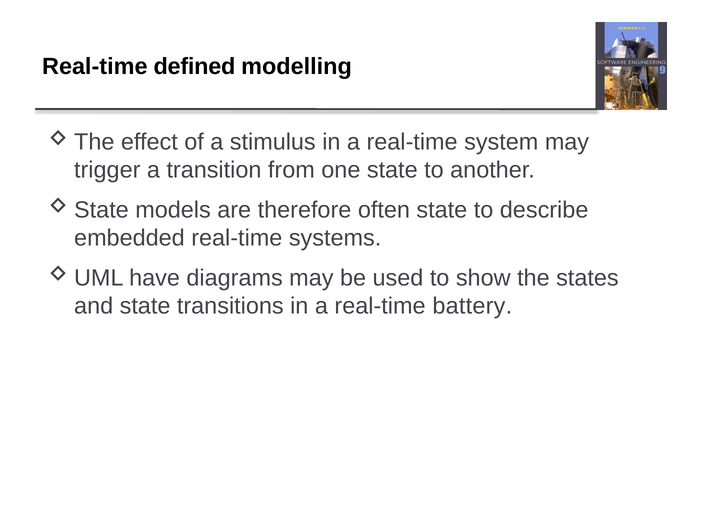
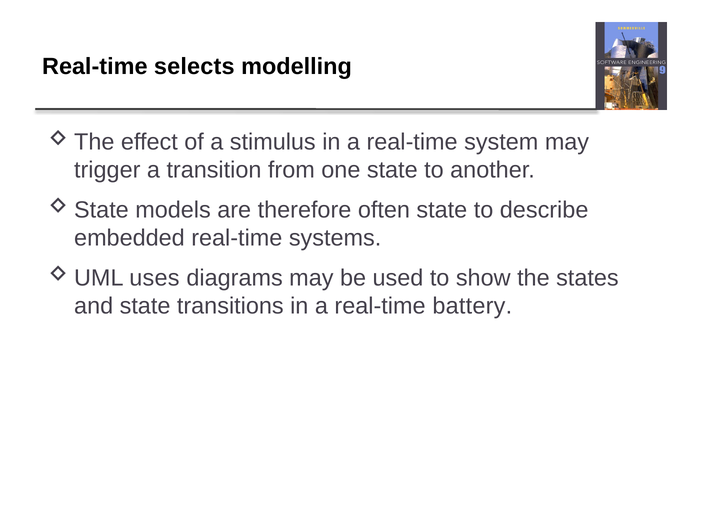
defined: defined -> selects (194, 67)
have: have -> uses (154, 278)
